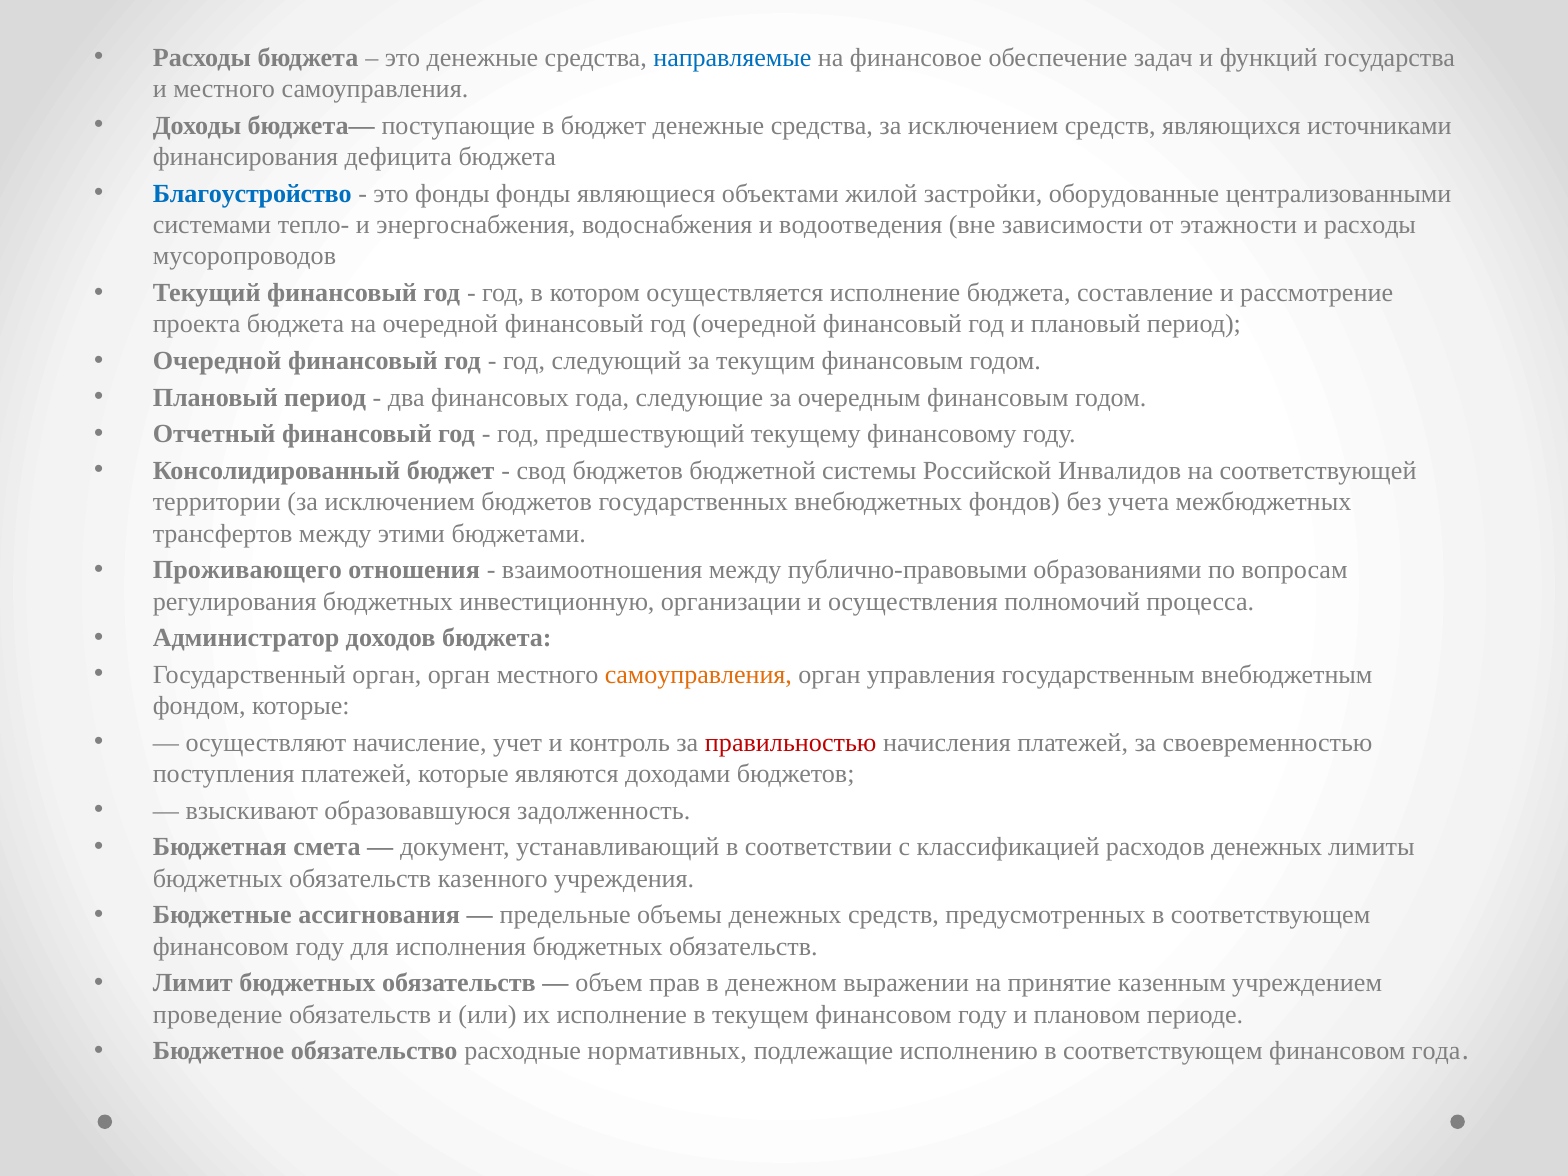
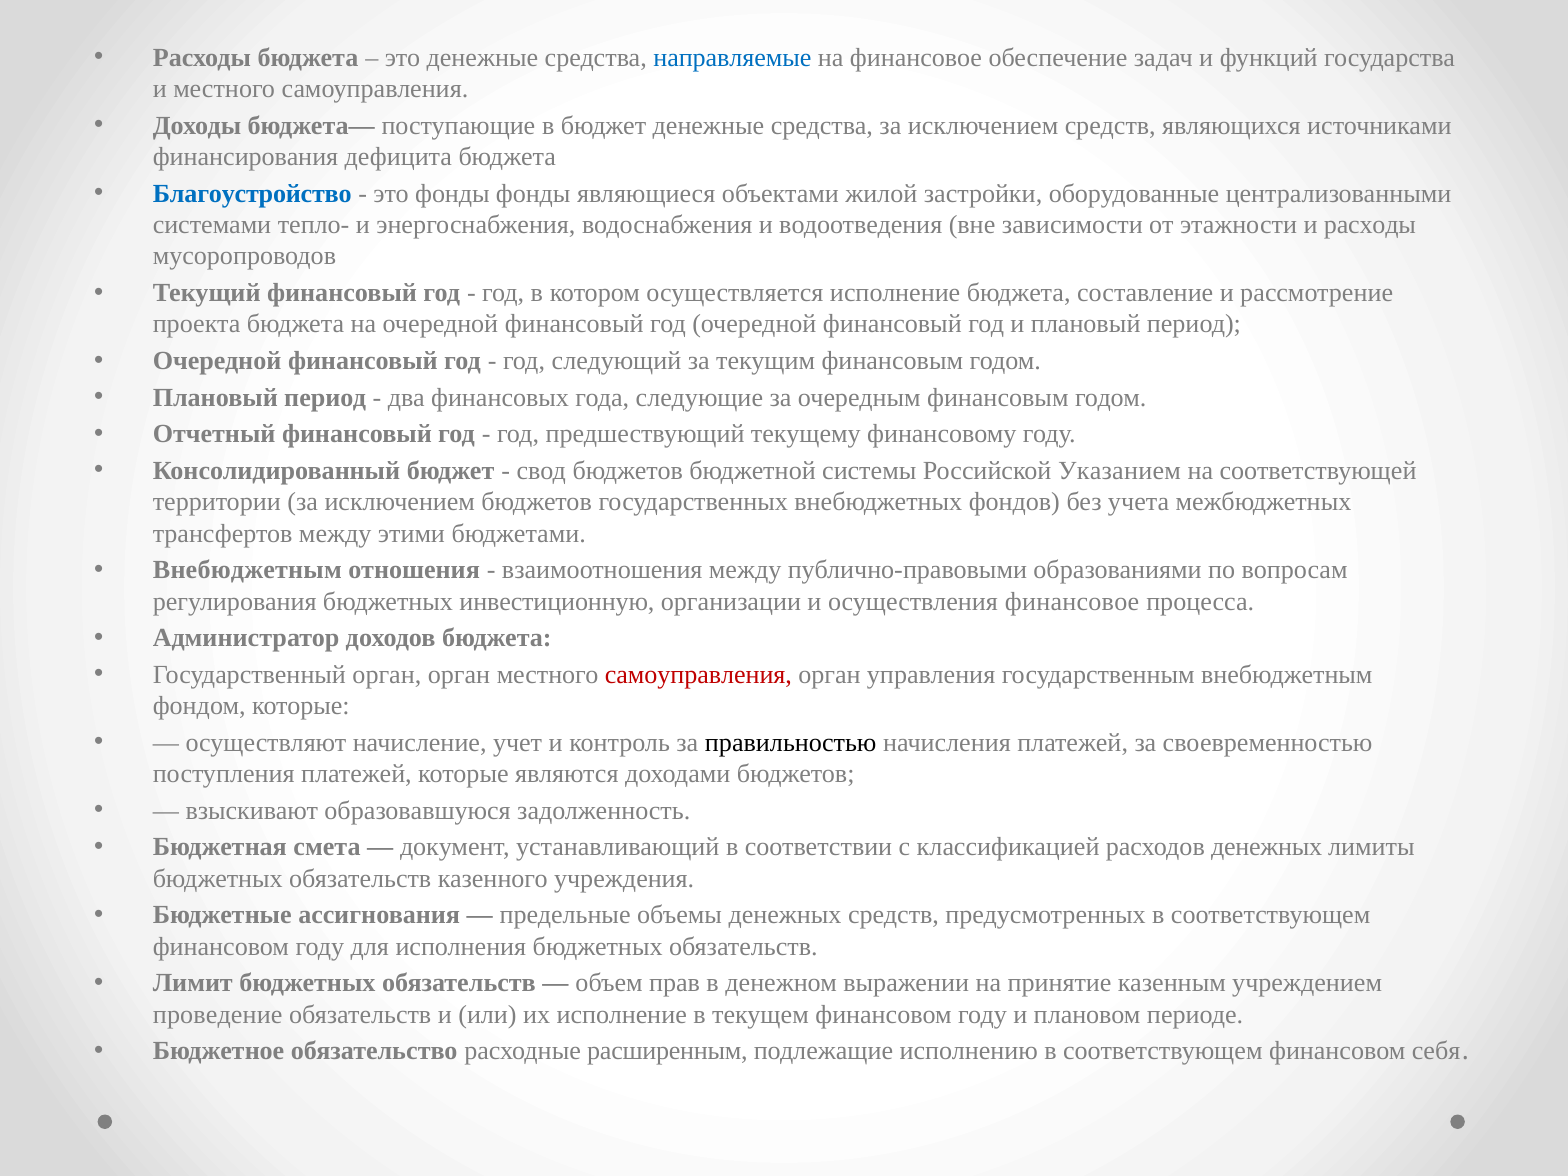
Инвалидов: Инвалидов -> Указанием (1119, 471)
Проживающего: Проживающего -> Внебюджетным (247, 570)
осуществления полномочий: полномочий -> финансовое (1072, 601)
самоуправления colour: orange -> red (698, 675)
правильностью colour: red -> black (791, 743)
нормативных: нормативных -> расширенным (667, 1051)
финансовом года: года -> себя (1436, 1051)
